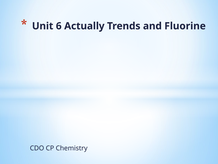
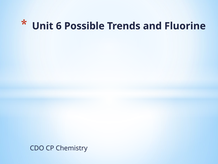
Actually: Actually -> Possible (84, 26)
